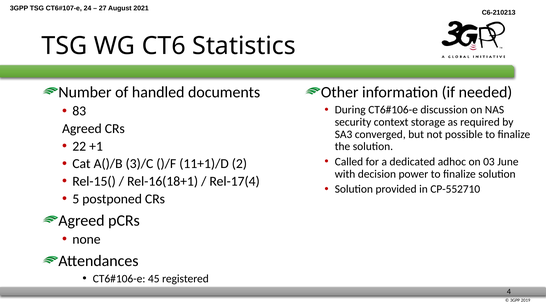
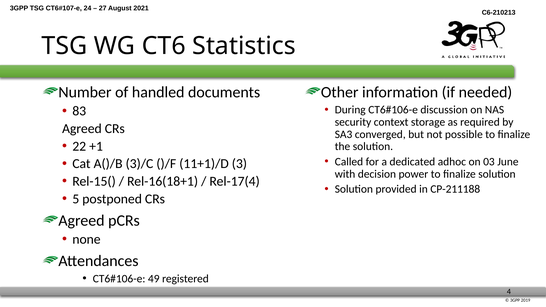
2: 2 -> 3 (239, 164)
CP-552710: CP-552710 -> CP-211188 (455, 189)
45: 45 -> 49 (154, 279)
